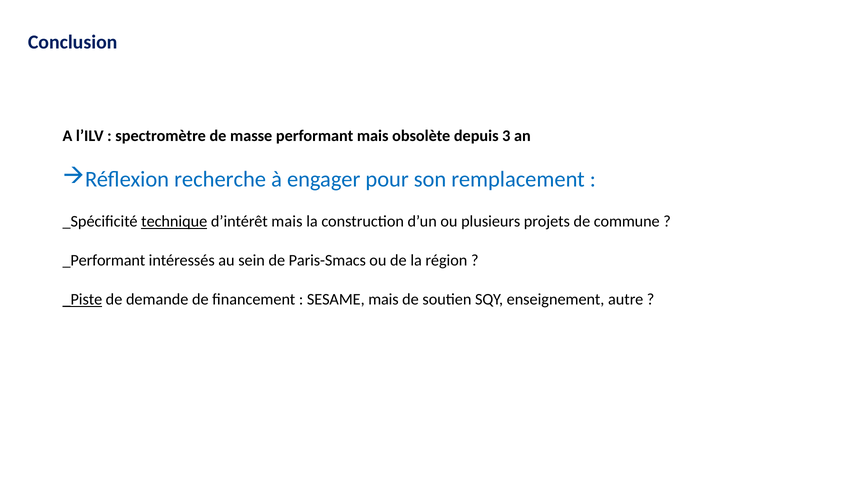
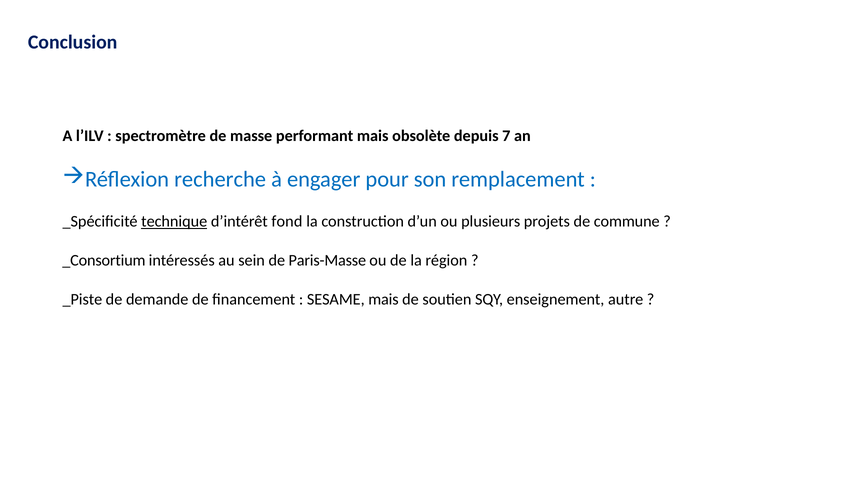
3: 3 -> 7 (506, 136)
d’intérêt mais: mais -> fond (287, 221)
_Performant: _Performant -> _Consortium (104, 260)
Paris-Smacs: Paris-Smacs -> Paris-Masse (327, 260)
_Piste underline: present -> none (82, 299)
